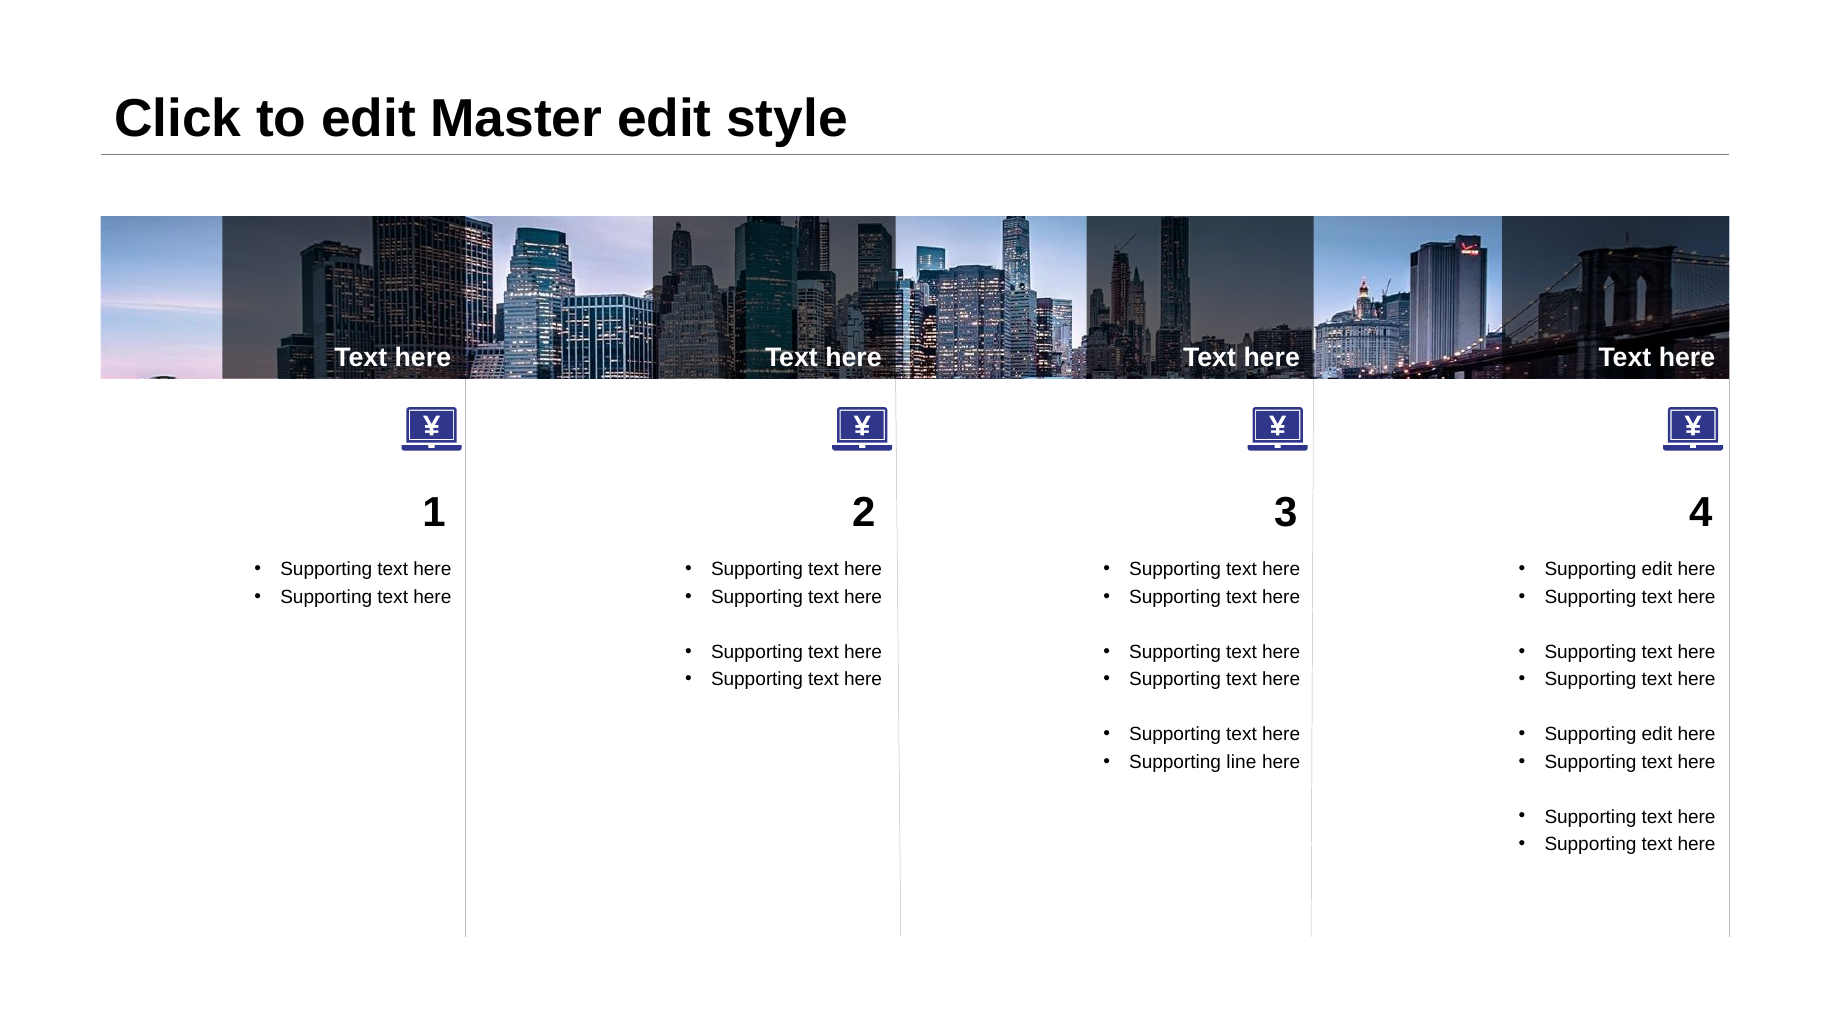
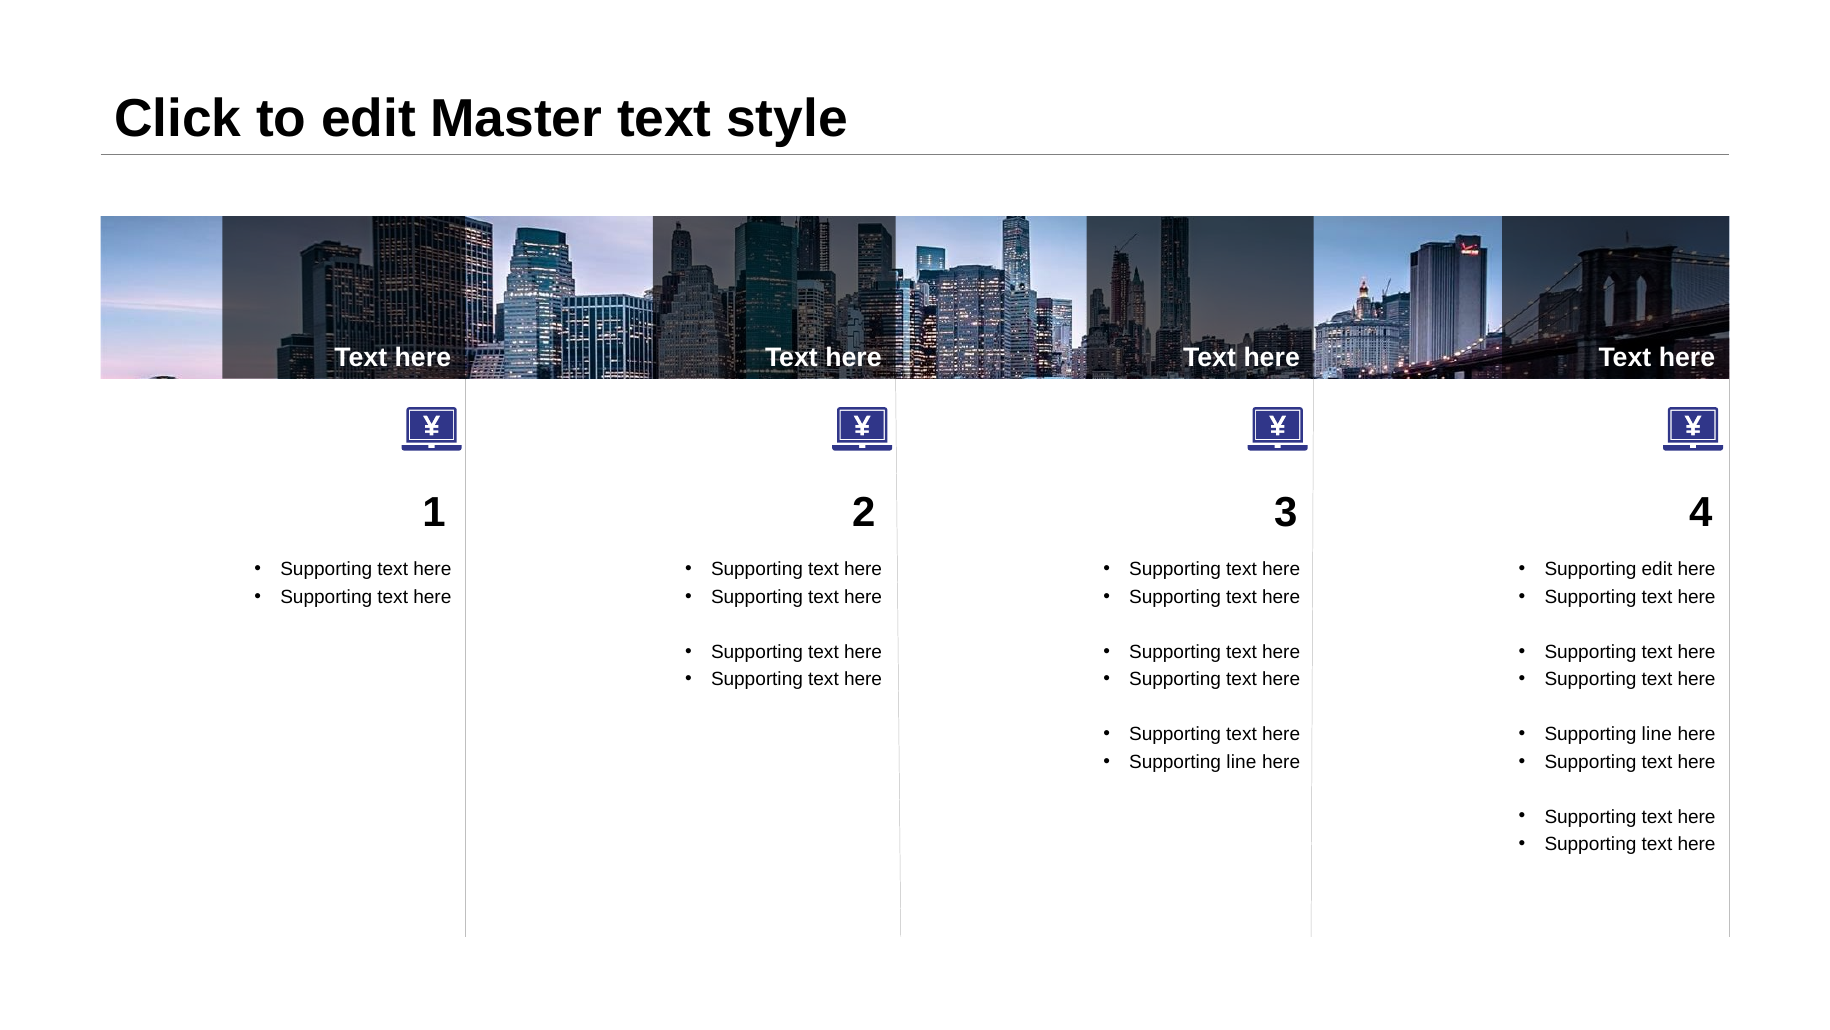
Master edit: edit -> text (664, 118)
edit: edit -> line (1657, 734)
